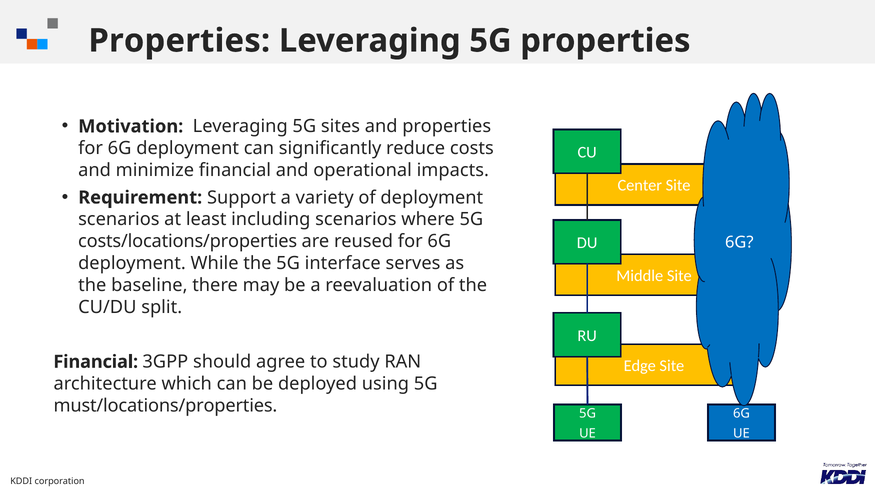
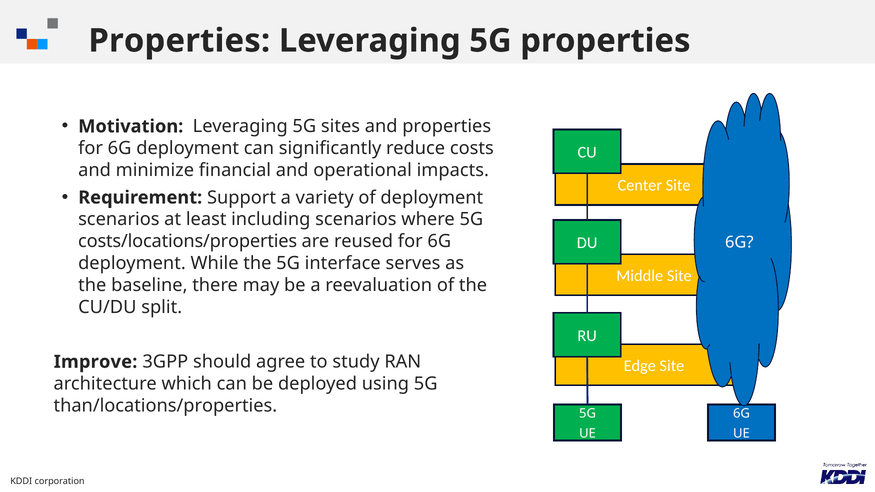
Financial: Financial -> Improve (96, 362)
must/locations/properties: must/locations/properties -> than/locations/properties (165, 406)
